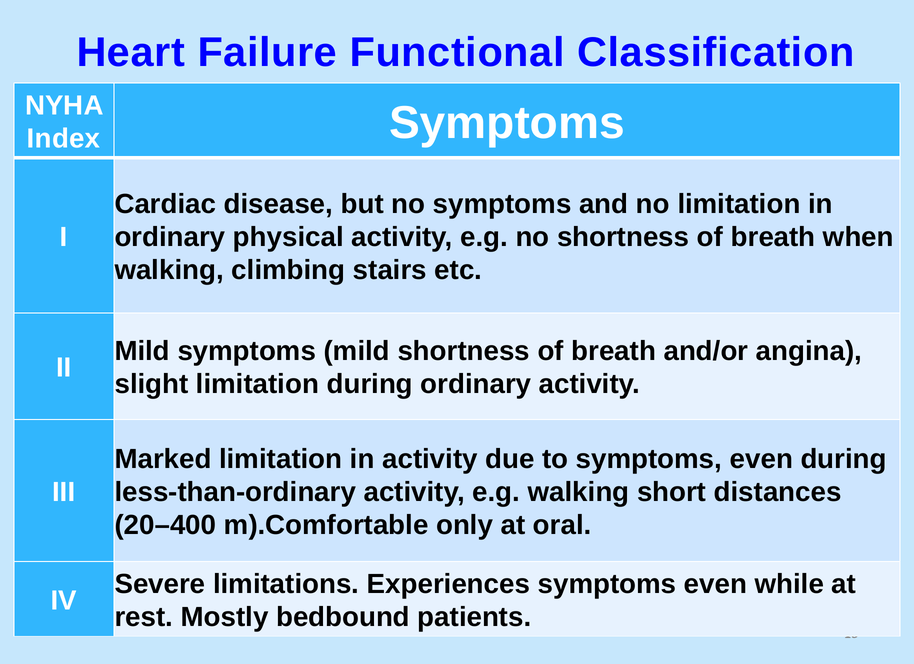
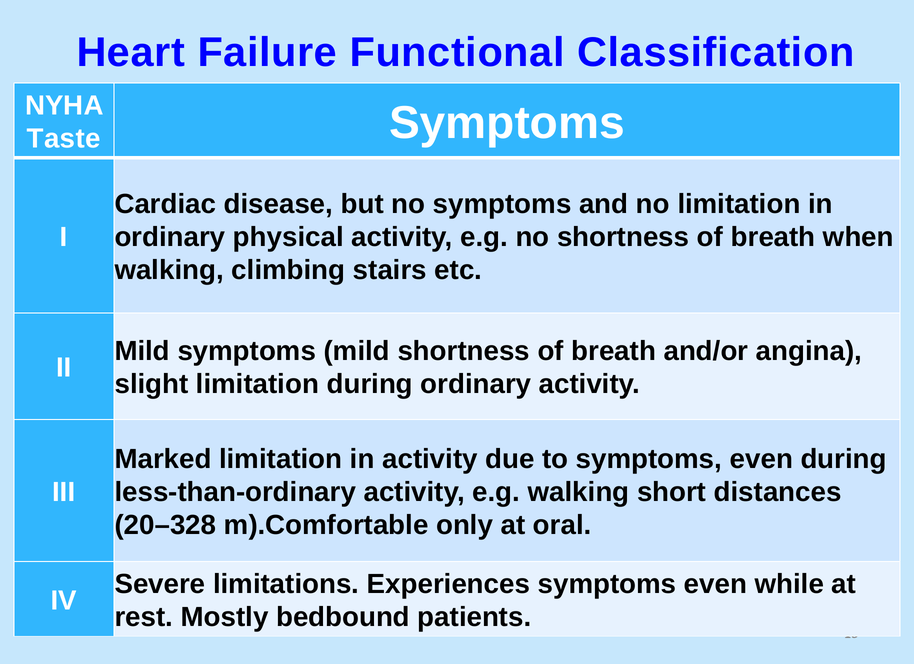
Index: Index -> Taste (64, 139)
20–400: 20–400 -> 20–328 (165, 526)
